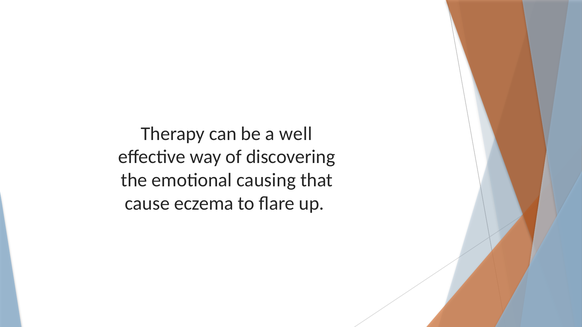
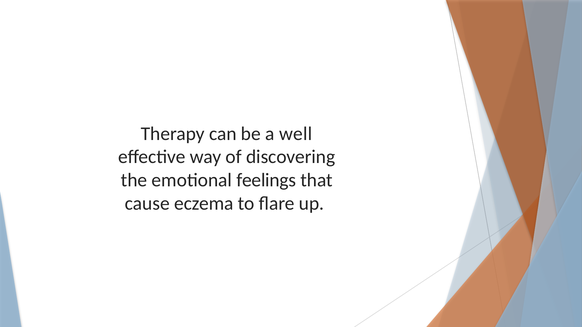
causing: causing -> feelings (266, 180)
